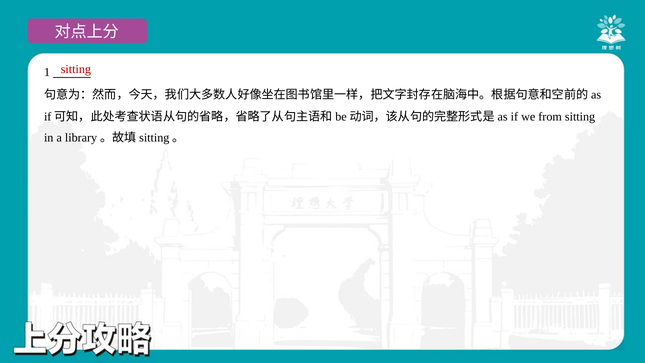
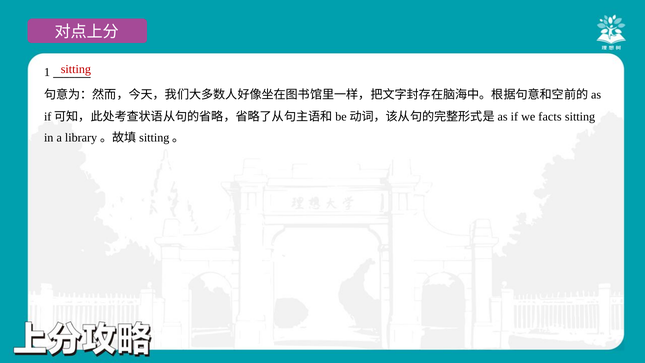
from: from -> facts (550, 117)
